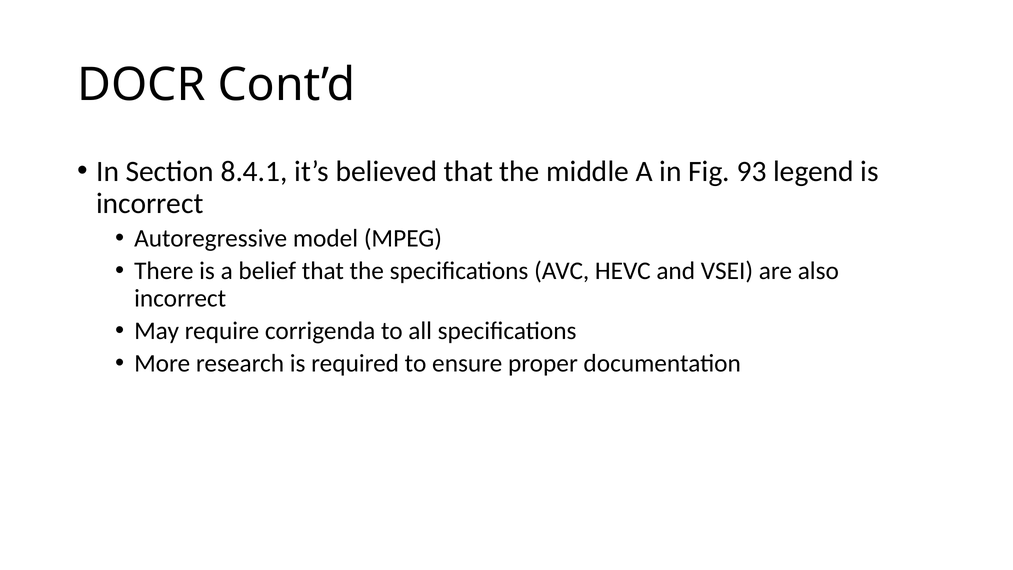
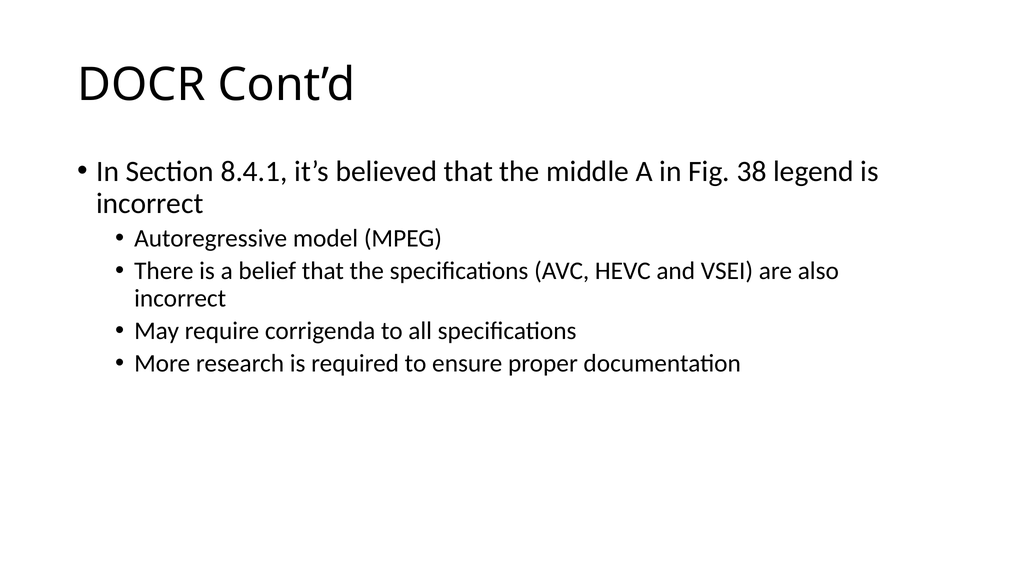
93: 93 -> 38 (752, 171)
